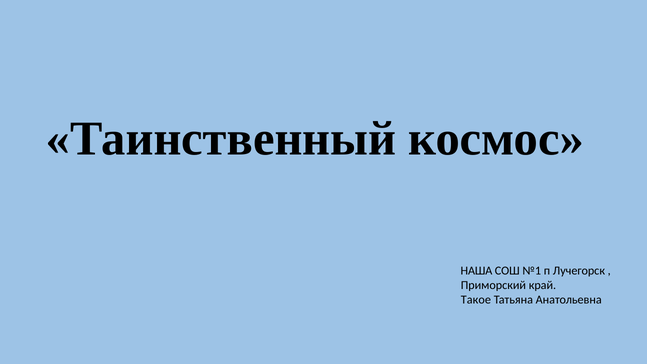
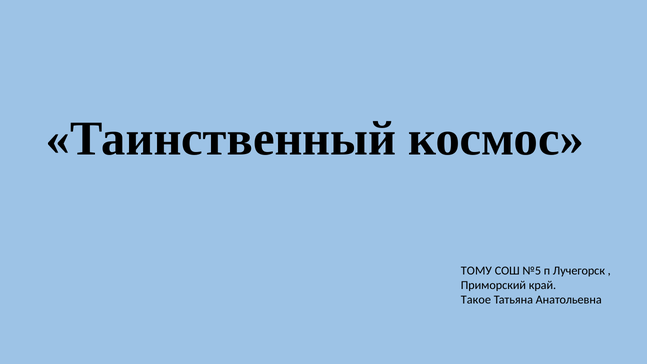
НАША: НАША -> ТОМУ (476, 271)
№1: №1 -> №5 (532, 271)
